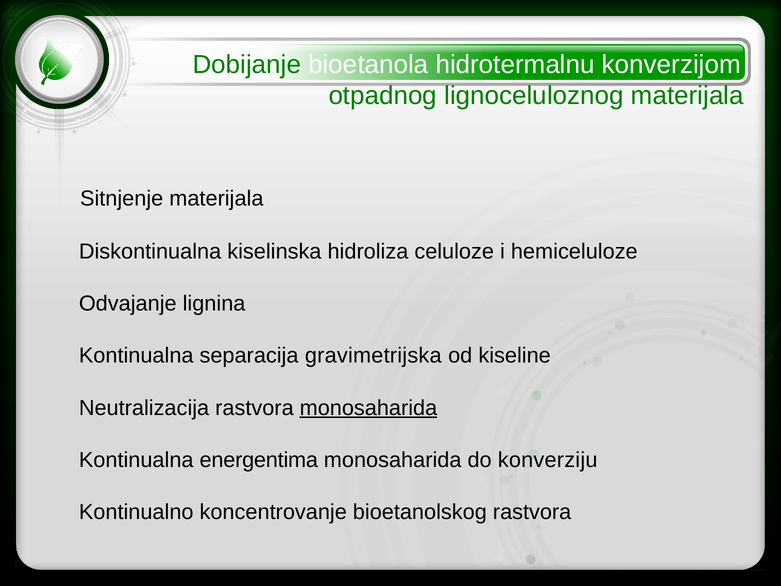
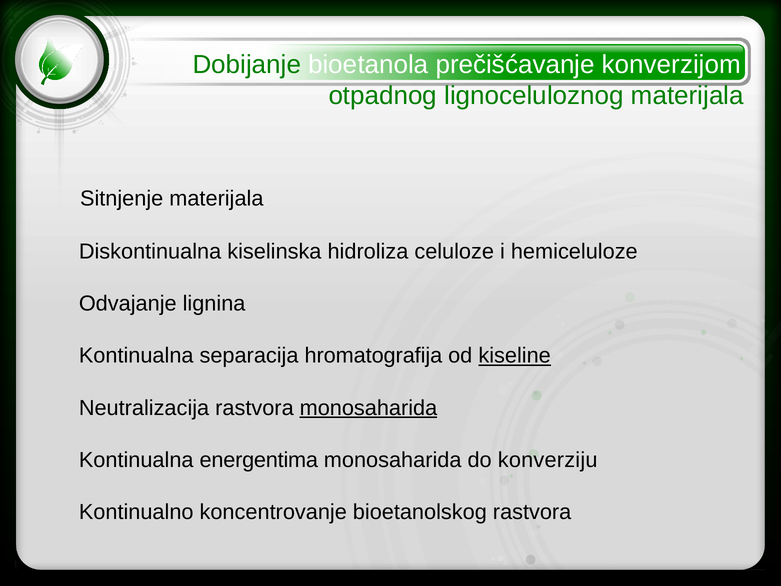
hidrotermalnu: hidrotermalnu -> prečišćavanje (515, 64)
gravimetrijska: gravimetrijska -> hromatografija (373, 356)
kiseline underline: none -> present (515, 356)
